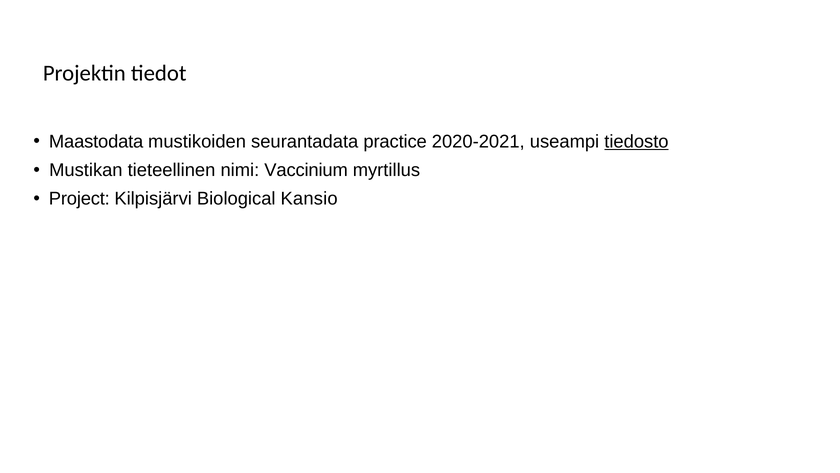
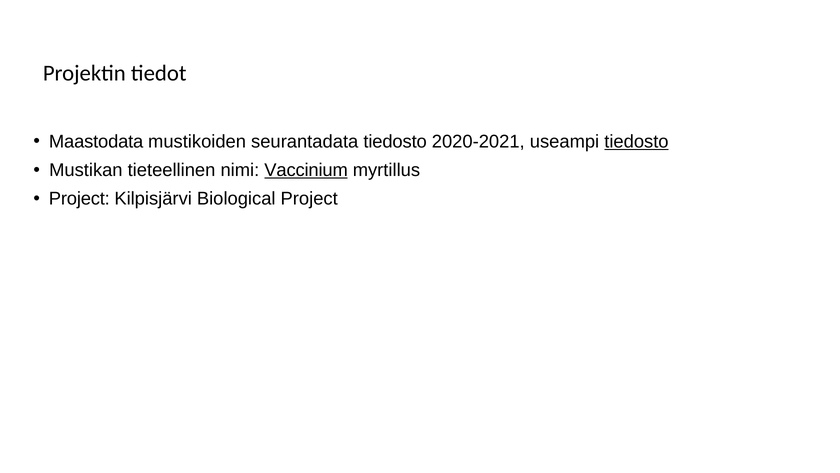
seurantadata practice: practice -> tiedosto (395, 141)
Vaccinium underline: none -> present (306, 170)
Biological Kansio: Kansio -> Project (309, 199)
